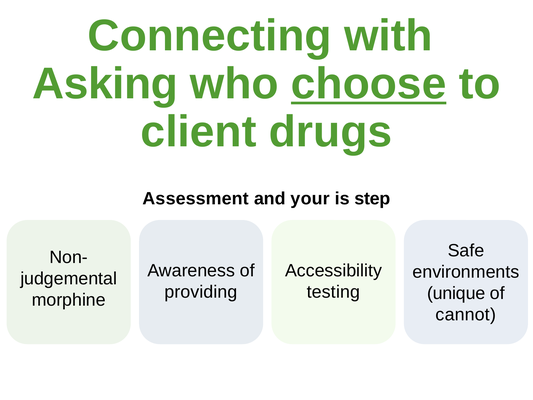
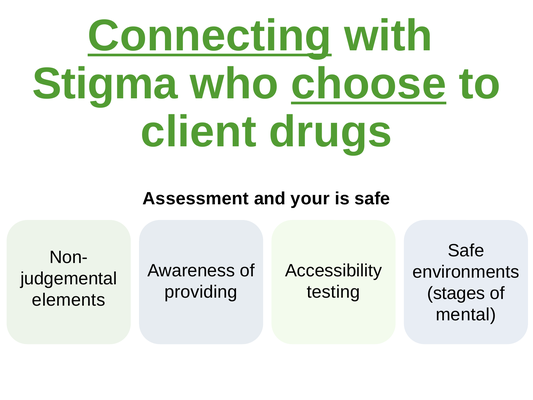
Connecting underline: none -> present (210, 36)
Asking: Asking -> Stigma (105, 84)
is step: step -> safe (372, 199)
unique: unique -> stages (456, 293)
morphine: morphine -> elements (69, 300)
cannot: cannot -> mental (466, 314)
